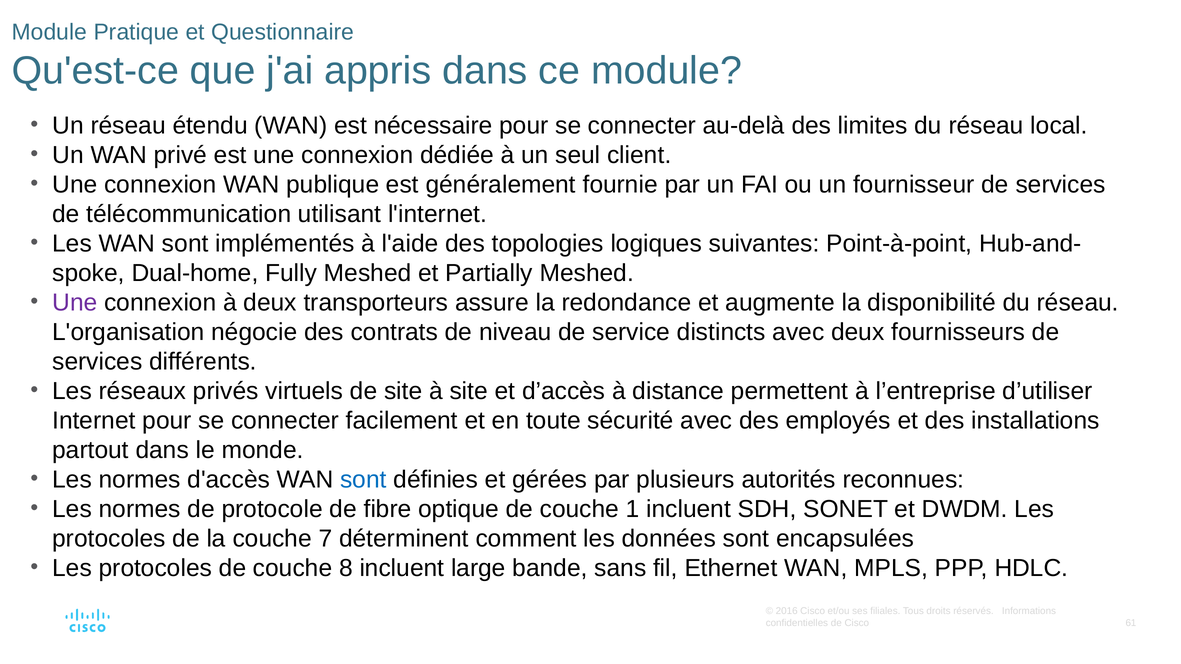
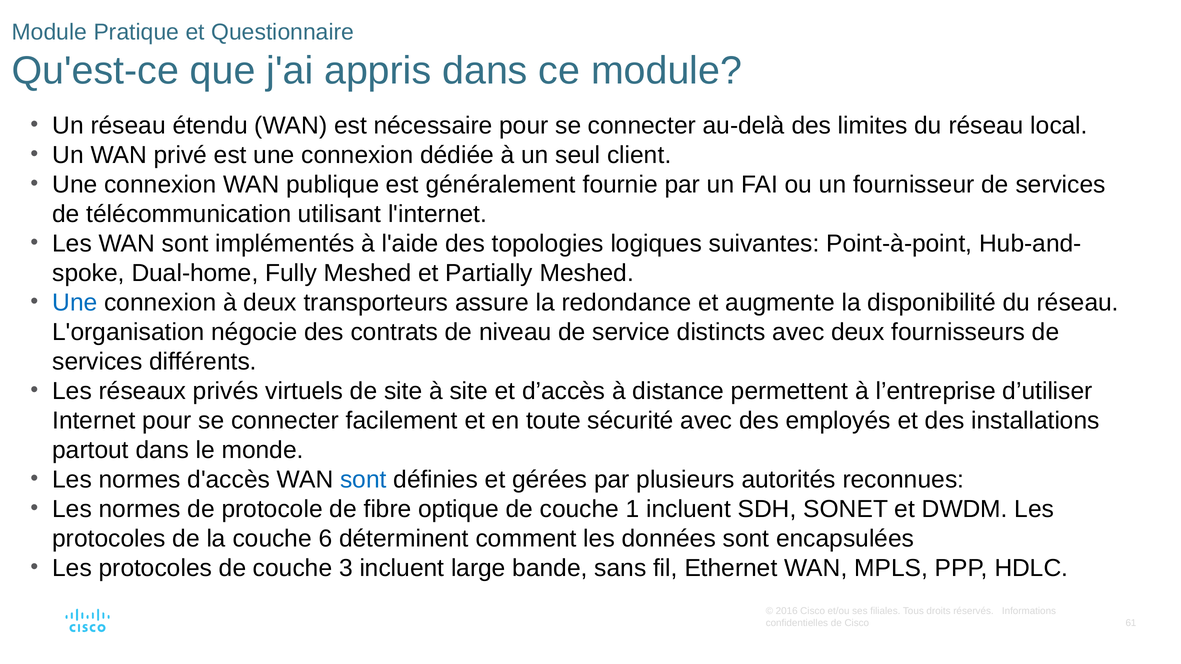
Une colour: purple -> blue (75, 303)
7: 7 -> 6 (325, 539)
8: 8 -> 3 (346, 568)
